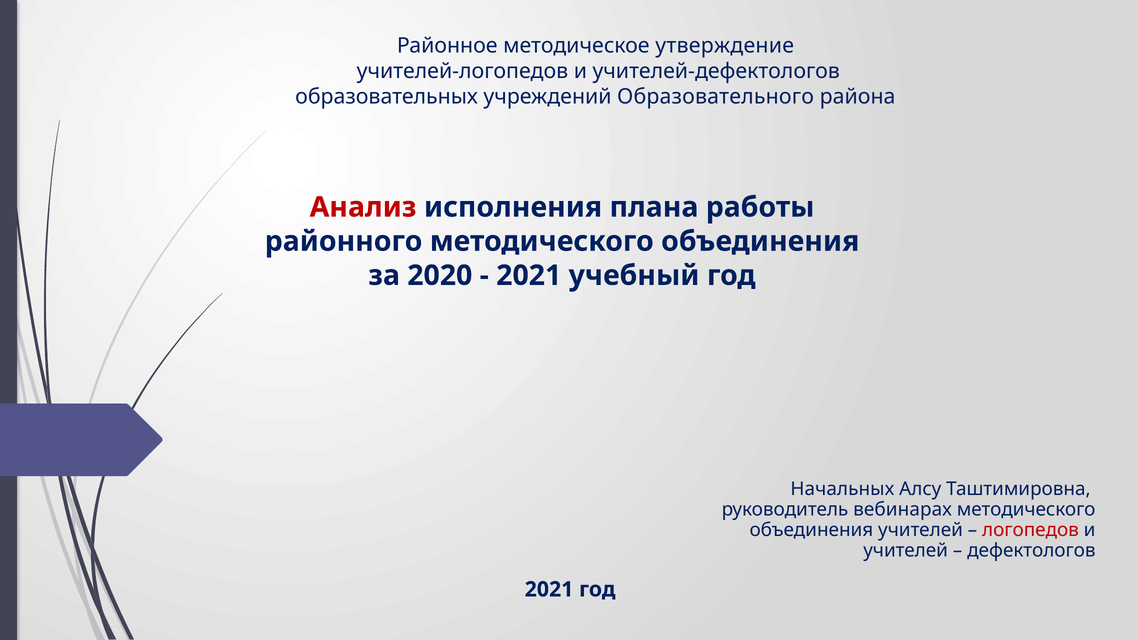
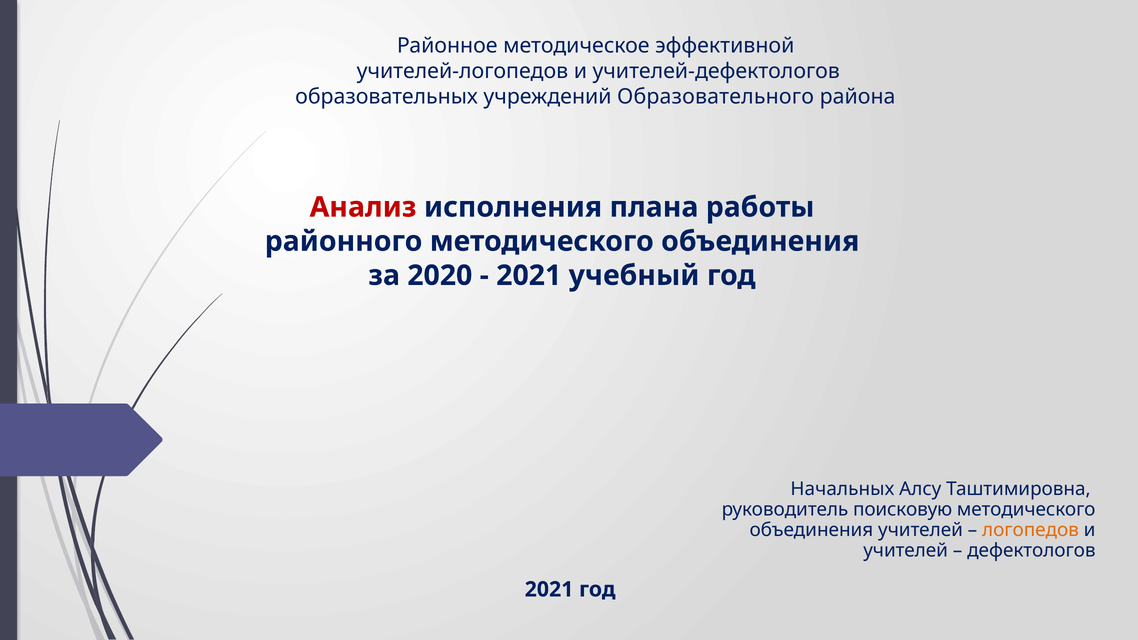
утверждение: утверждение -> эффективной (725, 46)
вебинарах: вебинарах -> поисковую (903, 510)
логопедов colour: red -> orange (1031, 530)
